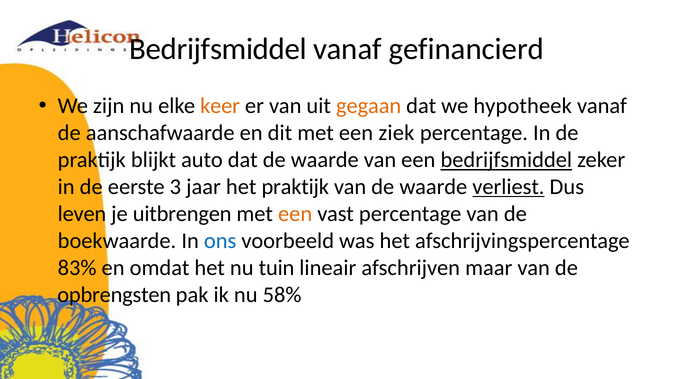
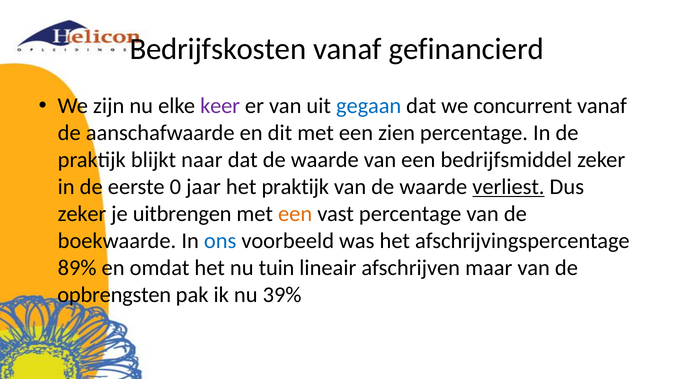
Bedrijfsmiddel: Bedrijfsmiddel -> Bedrijfskosten (218, 49)
keer colour: orange -> purple (220, 106)
gegaan colour: orange -> blue (369, 106)
hypotheek: hypotheek -> concurrent (523, 106)
ziek: ziek -> zien (397, 133)
auto: auto -> naar (202, 160)
bedrijfsmiddel underline: present -> none (506, 160)
3: 3 -> 0 (175, 187)
leven: leven -> zeker (82, 214)
83%: 83% -> 89% (77, 268)
58%: 58% -> 39% (282, 295)
